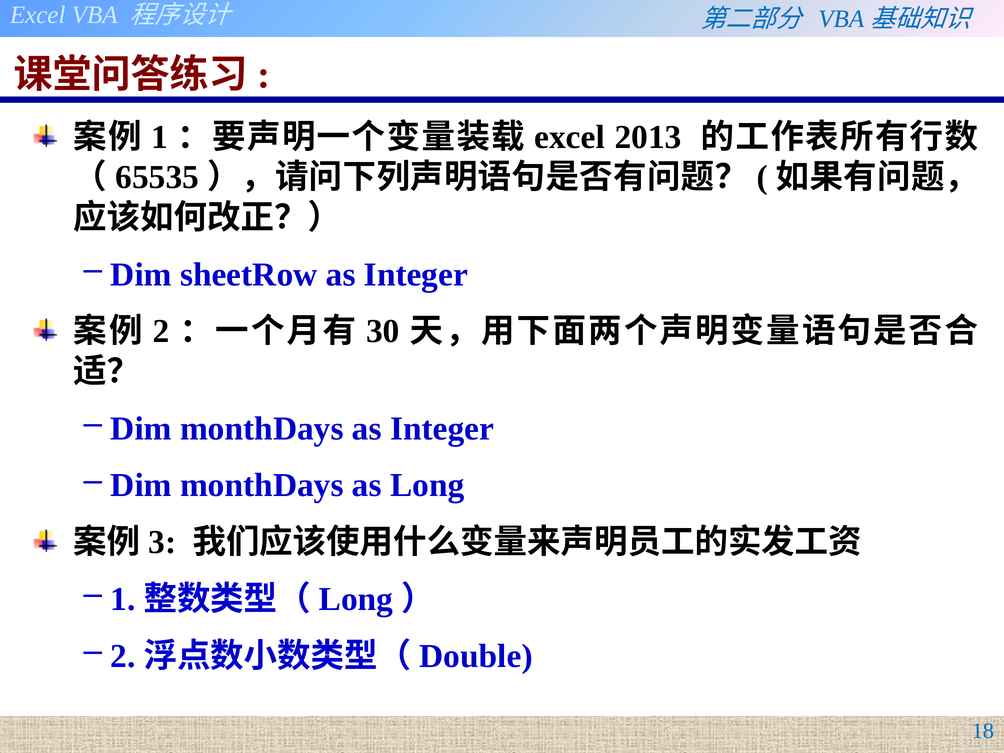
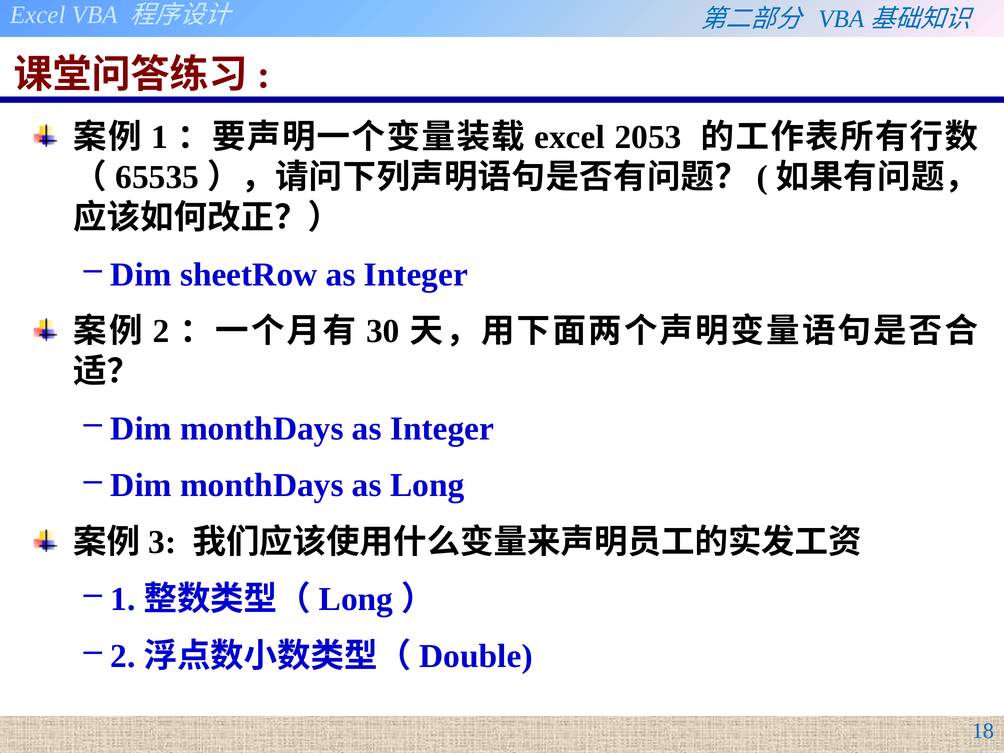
2013: 2013 -> 2053 (648, 137)
